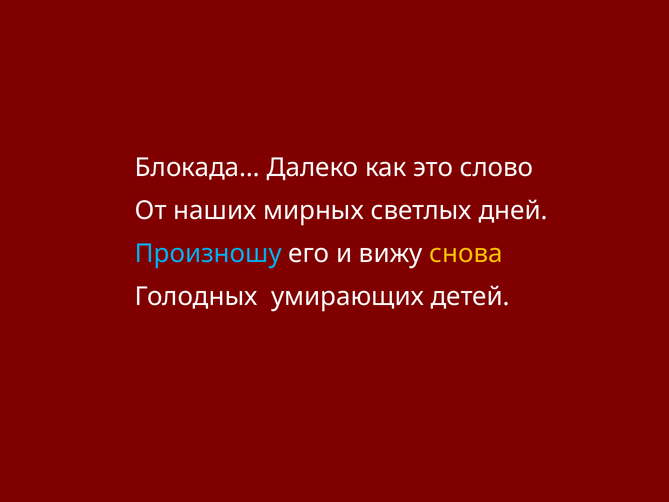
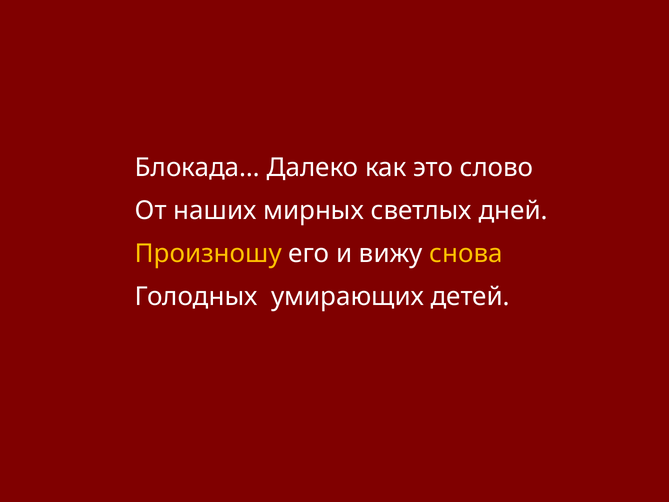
Произношу colour: light blue -> yellow (208, 254)
